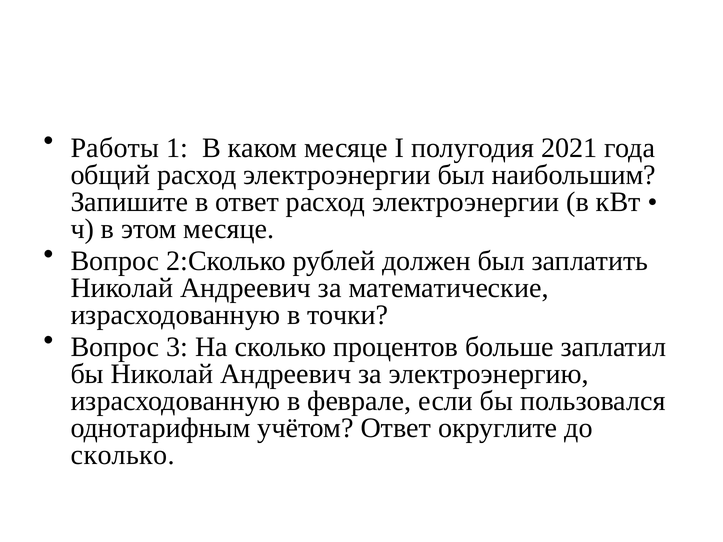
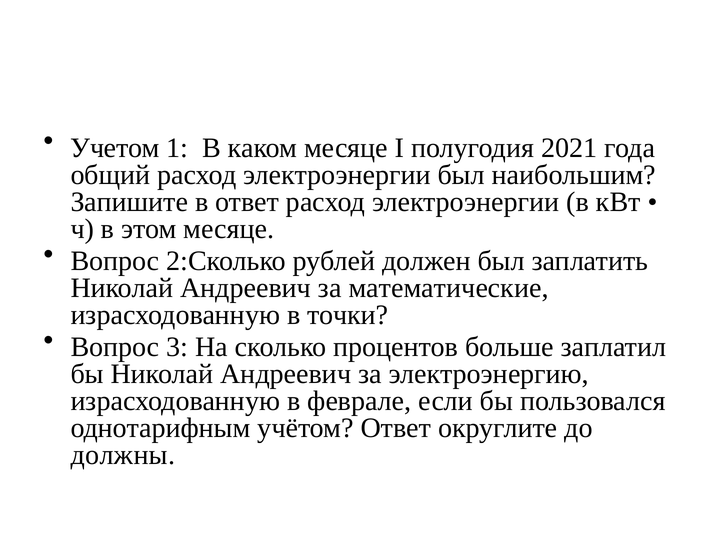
Работы: Работы -> Учетом (115, 148)
сколько: сколько -> должны (123, 455)
